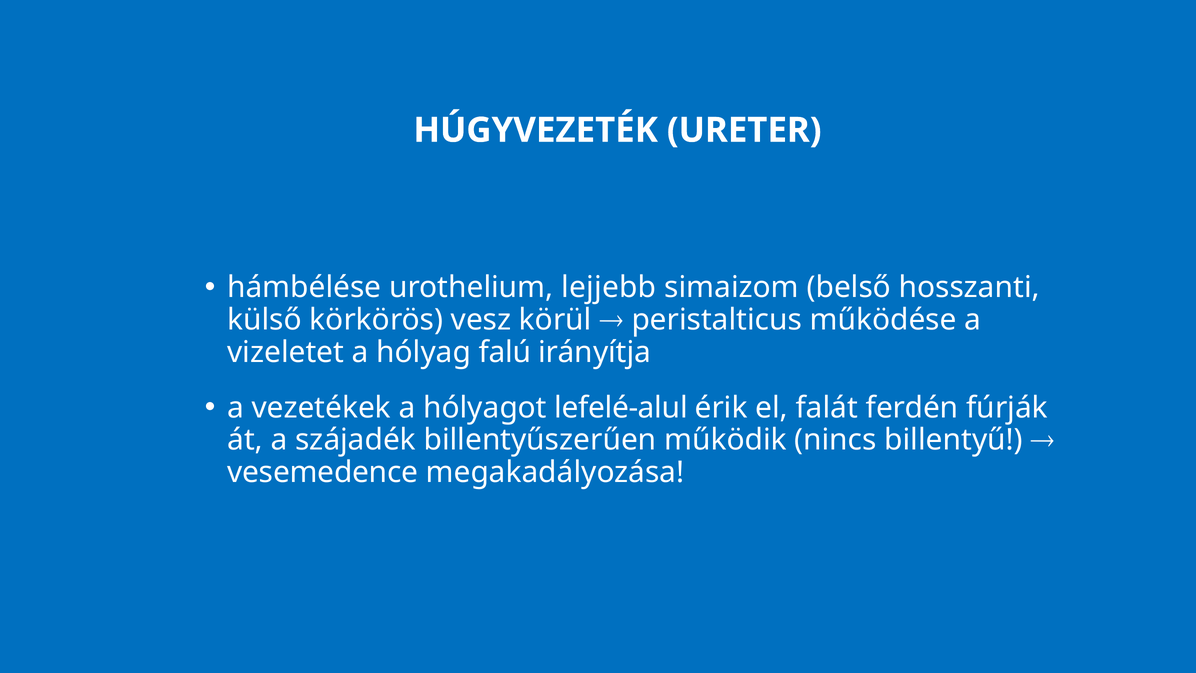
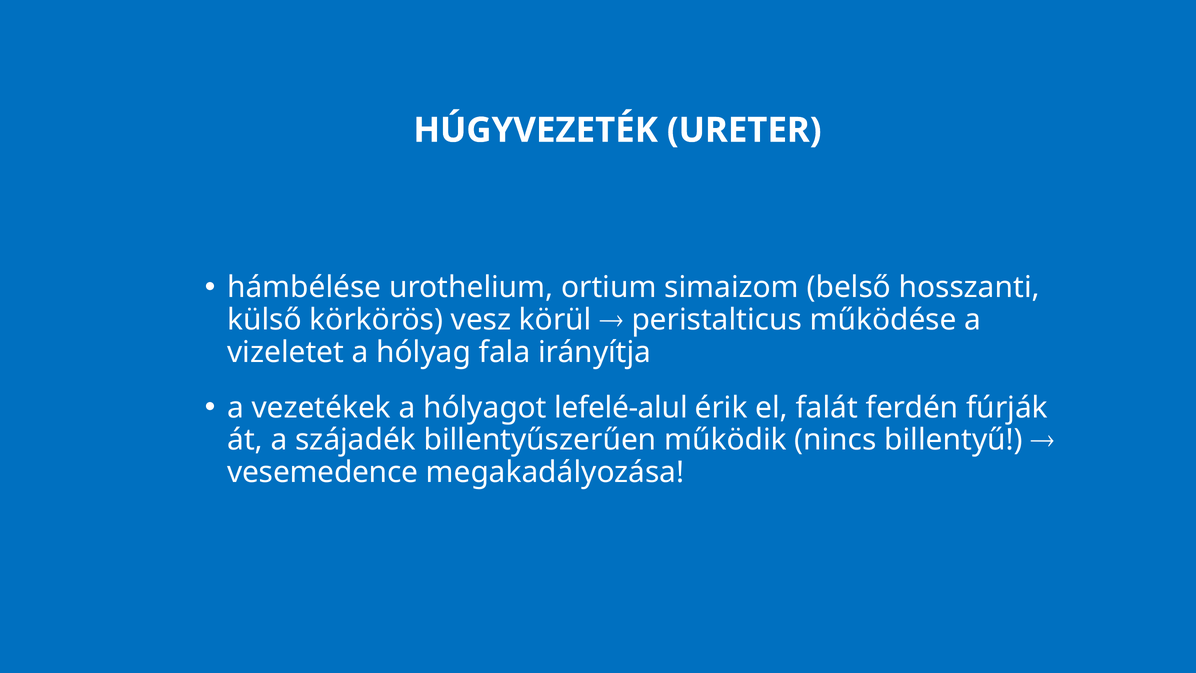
lejjebb: lejjebb -> ortium (609, 287)
falú: falú -> fala (505, 352)
